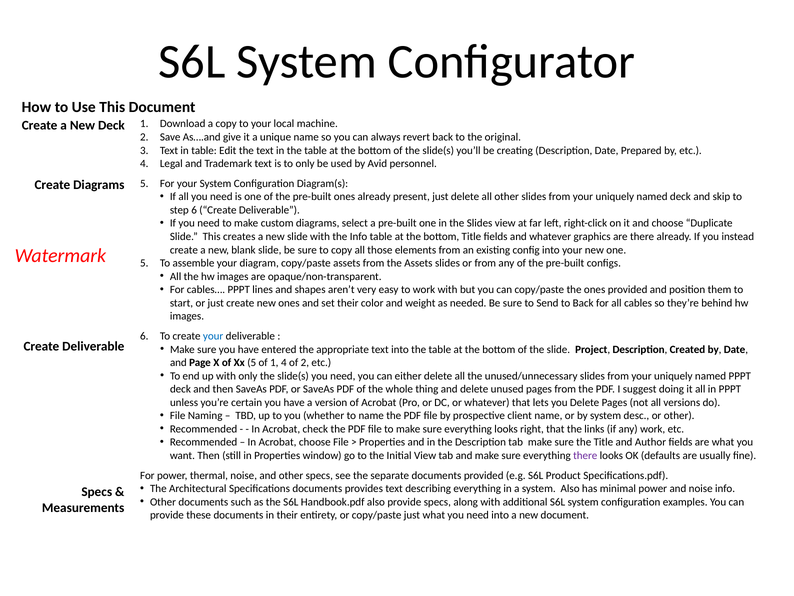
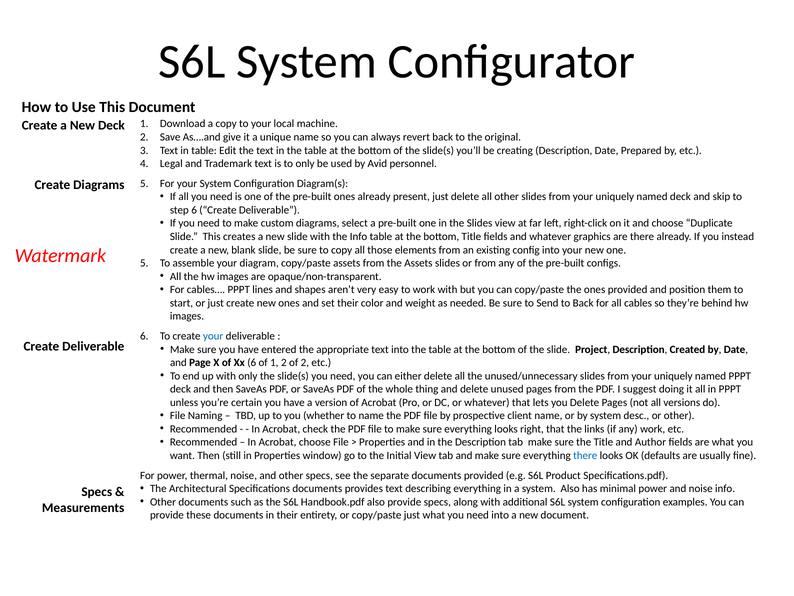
Xx 5: 5 -> 6 (252, 362)
1 4: 4 -> 2 (284, 362)
there colour: purple -> blue (585, 455)
